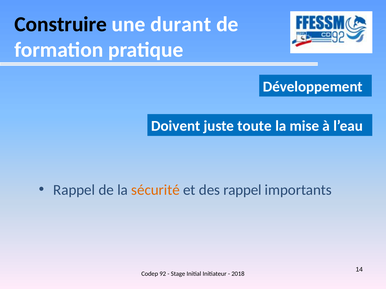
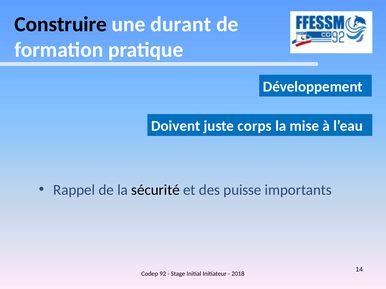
toute: toute -> corps (255, 126)
sécurité colour: orange -> black (155, 190)
des rappel: rappel -> puisse (242, 190)
